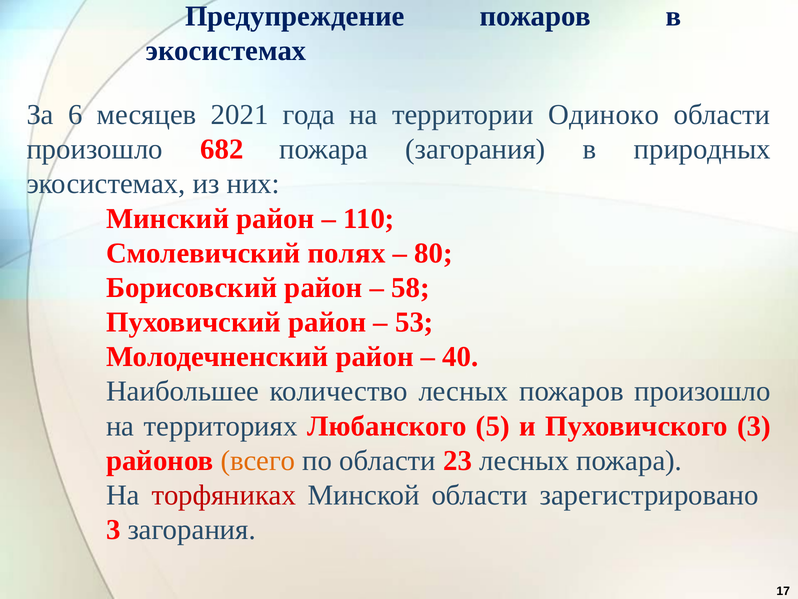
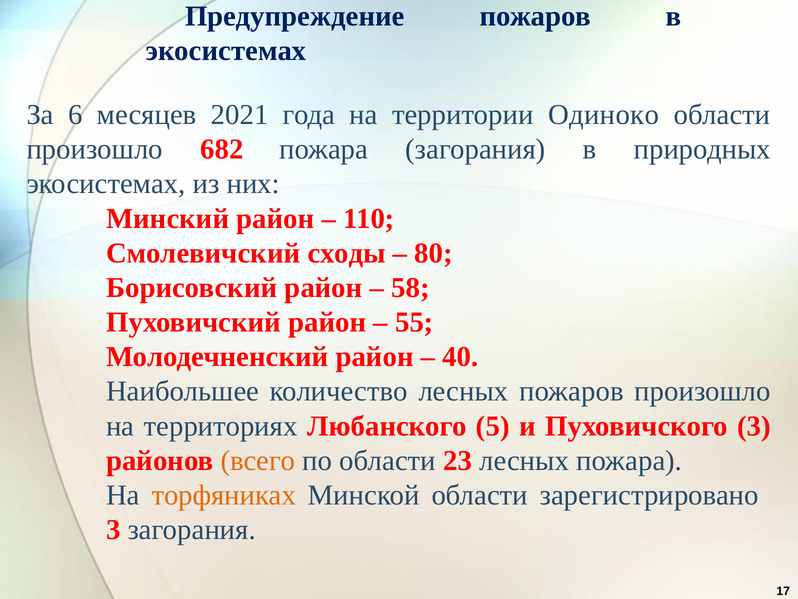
полях: полях -> сходы (347, 253)
53: 53 -> 55 (414, 322)
торфяниках colour: red -> orange (224, 495)
